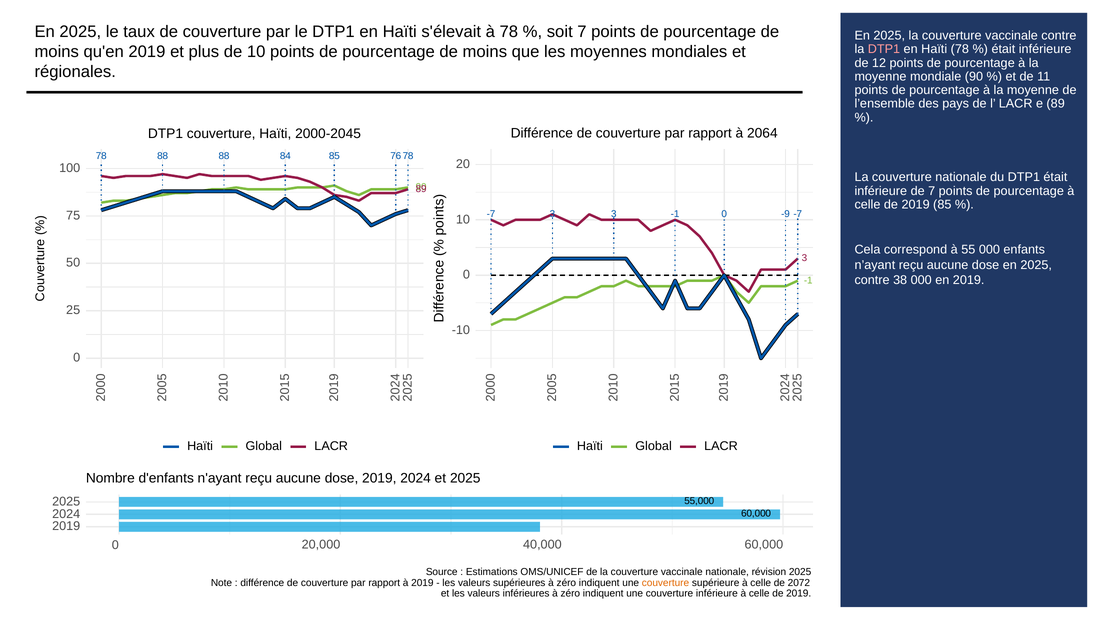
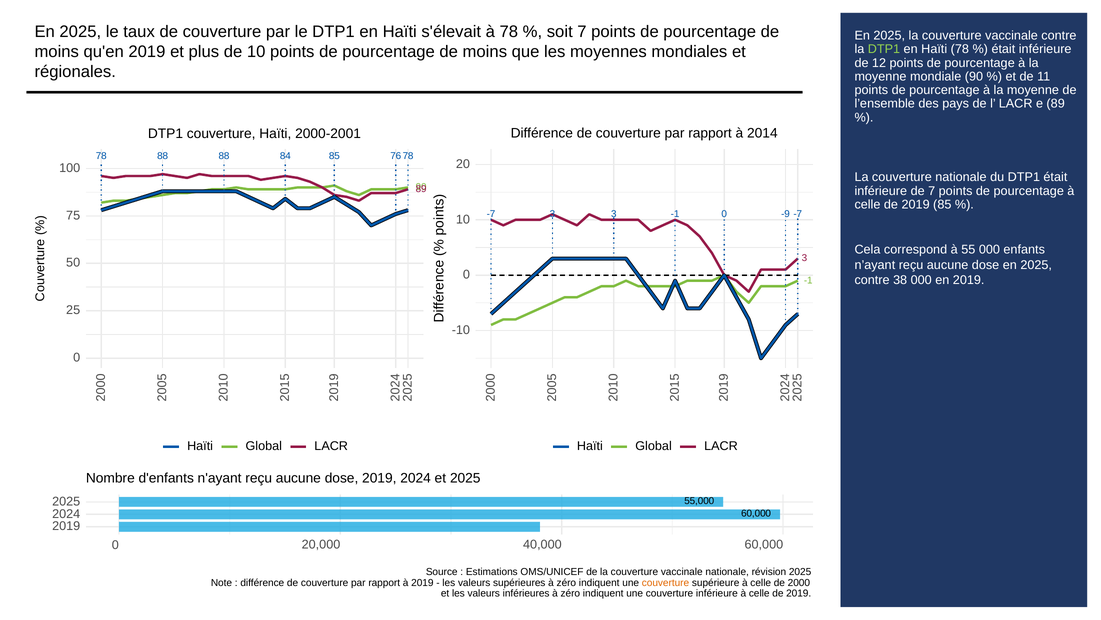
DTP1 colour: pink -> light green (884, 49)
2064: 2064 -> 2014 (762, 133)
2000-2045: 2000-2045 -> 2000-2001 (328, 133)
2072: 2072 -> 2000 (799, 582)
